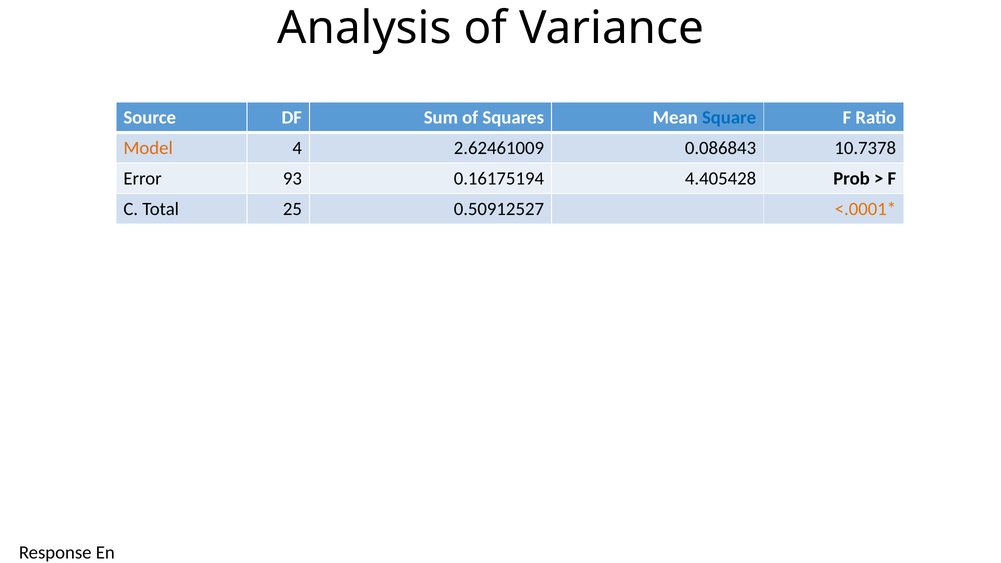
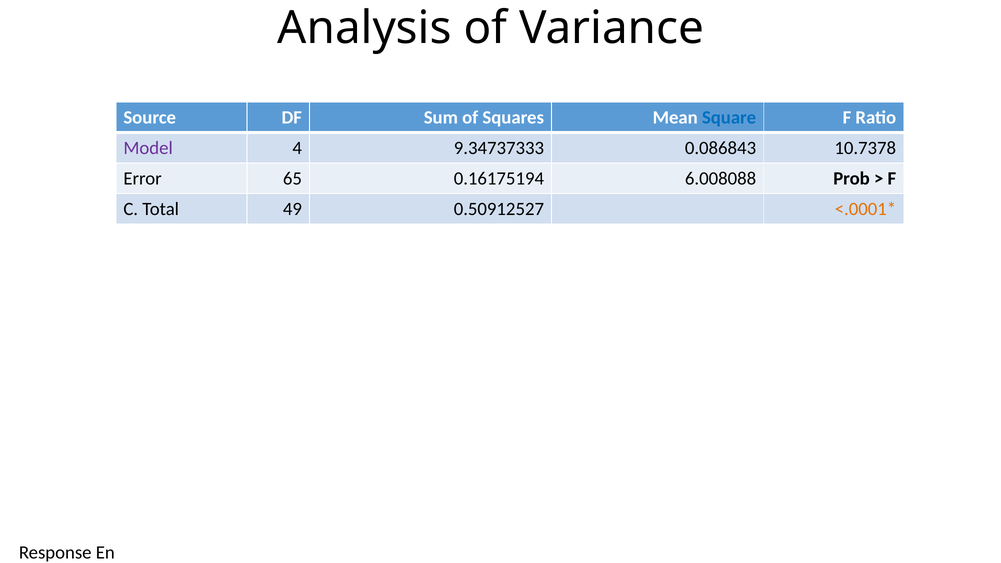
Model colour: orange -> purple (148, 148)
2.62461009: 2.62461009 -> 9.34737333 (499, 148)
93: 93 -> 65 (292, 179)
4.405428: 4.405428 -> 6.008088 (721, 179)
25: 25 -> 49 (292, 209)
